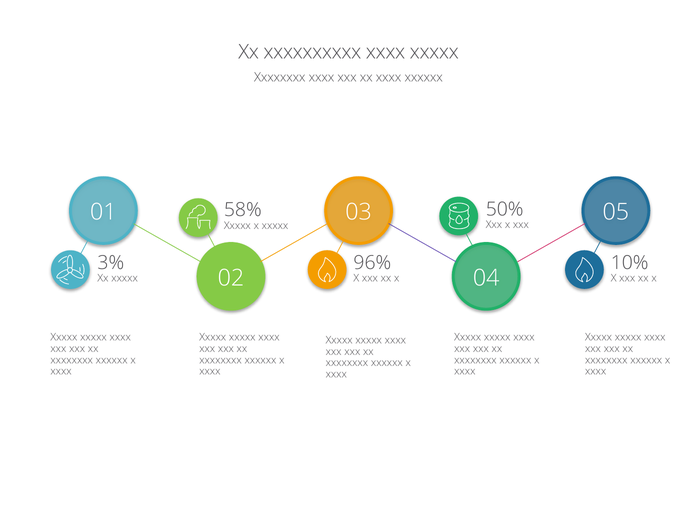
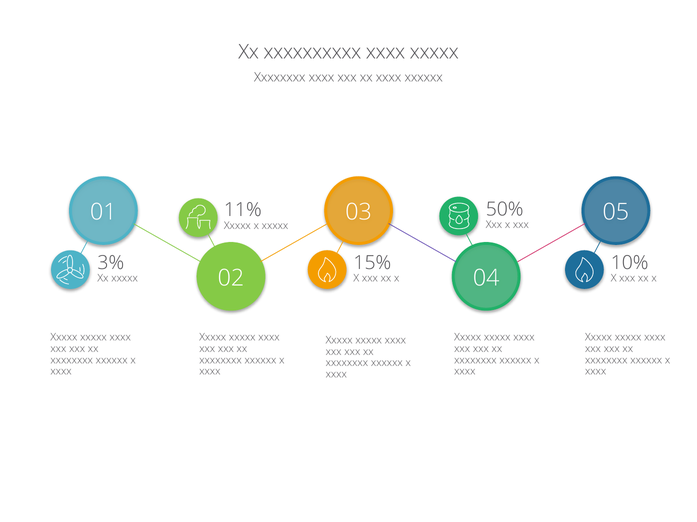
58%: 58% -> 11% (243, 210)
96%: 96% -> 15% (372, 263)
